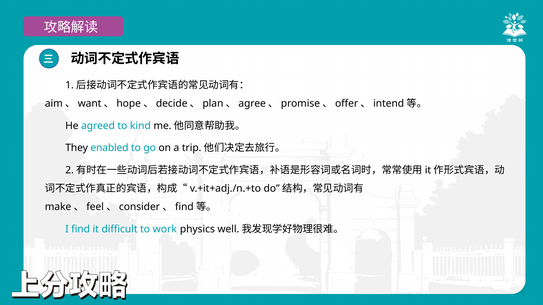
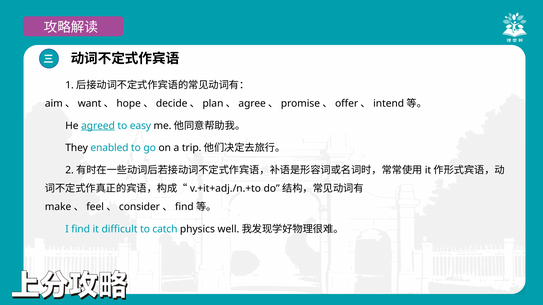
agreed underline: none -> present (98, 126)
kind: kind -> easy (140, 126)
work: work -> catch (165, 229)
